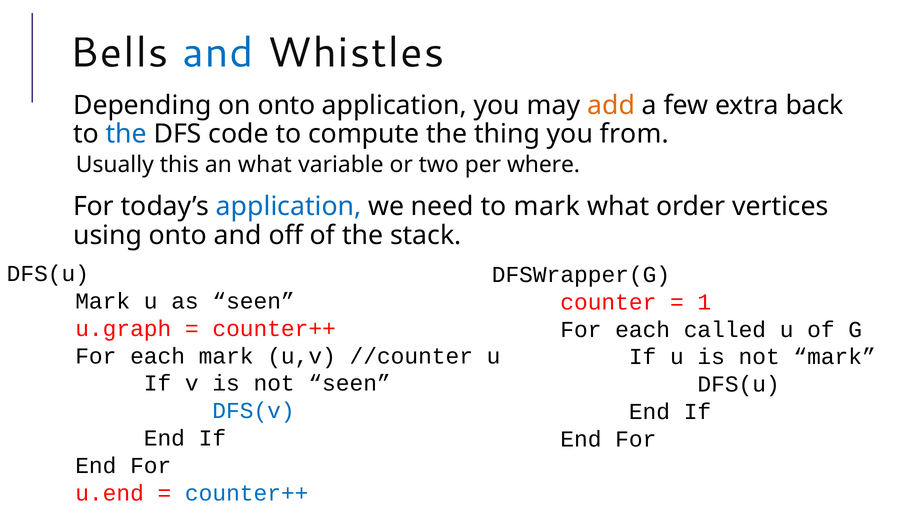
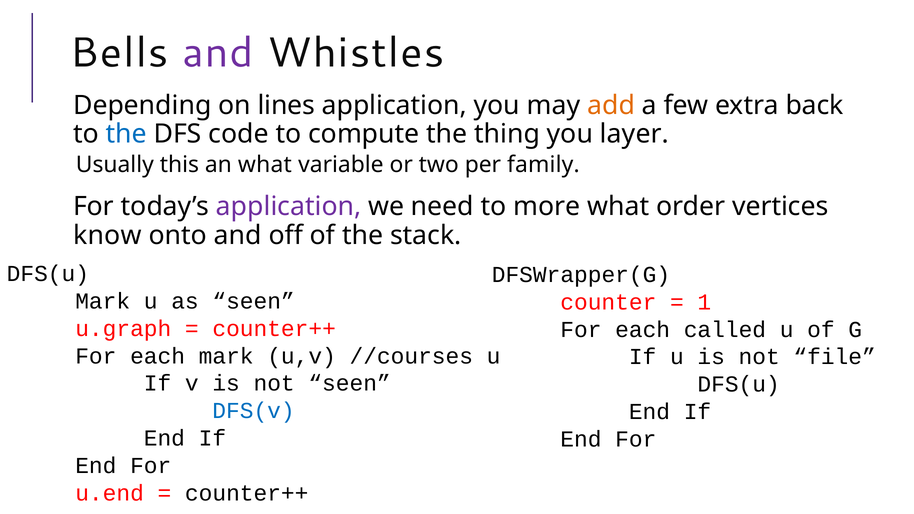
and colour: blue -> purple (218, 53)
on onto: onto -> lines (286, 105)
from: from -> layer (634, 134)
where: where -> family (543, 165)
application colour: blue -> purple (289, 207)
to mark: mark -> more (547, 207)
using: using -> know (107, 235)
//counter: //counter -> //courses (411, 356)
not mark: mark -> file (835, 357)
counter++ colour: blue -> black (247, 493)
